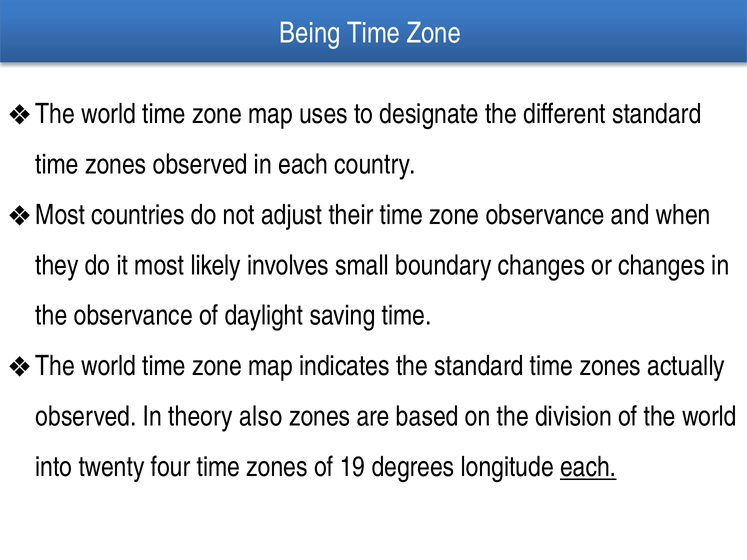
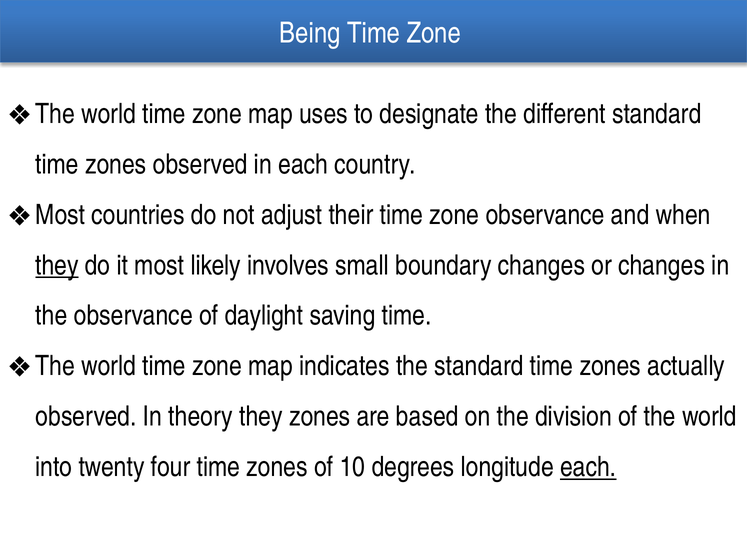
they underline: none -> present (57, 265)
theory also: also -> they (261, 417)
19: 19 -> 10 (352, 467)
